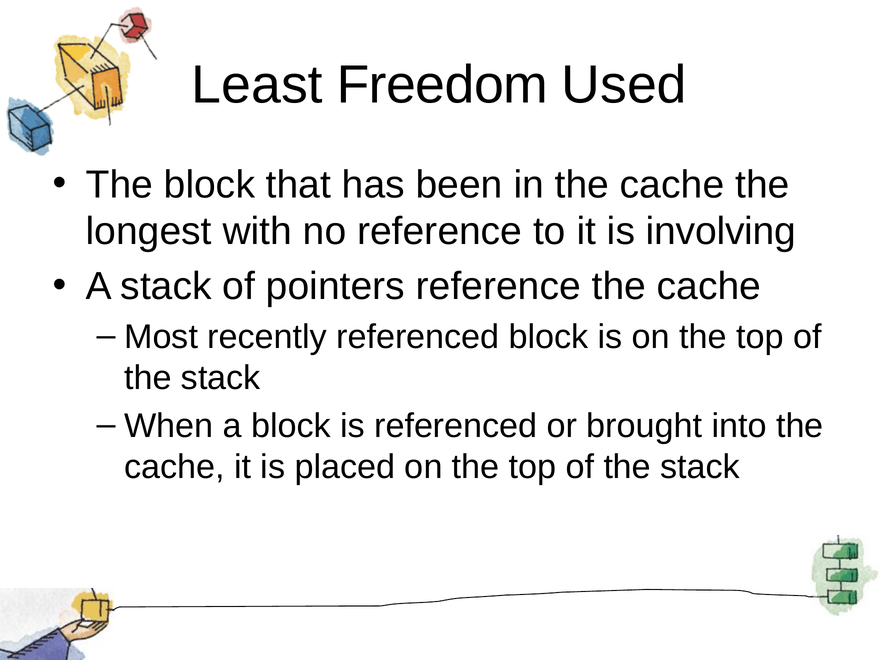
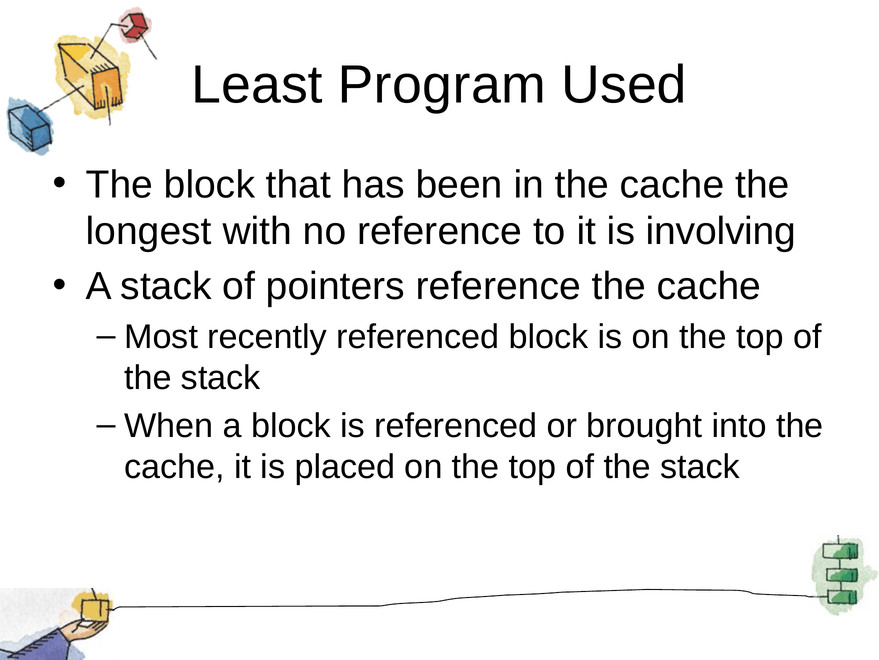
Freedom: Freedom -> Program (442, 85)
